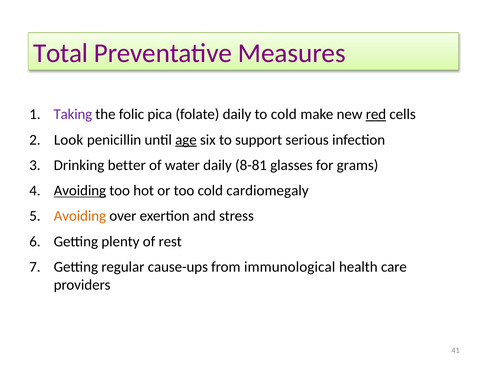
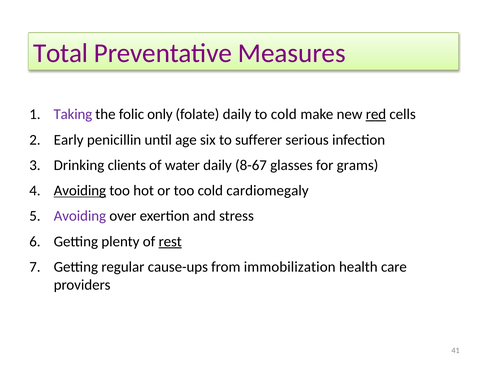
pica: pica -> only (160, 114)
Look: Look -> Early (69, 140)
age underline: present -> none (186, 140)
support: support -> sufferer (259, 140)
better: better -> clients (127, 165)
8-81: 8-81 -> 8-67 (251, 165)
Avoiding colour: orange -> purple (80, 216)
rest underline: none -> present (170, 241)
immunological: immunological -> immobilization (290, 267)
